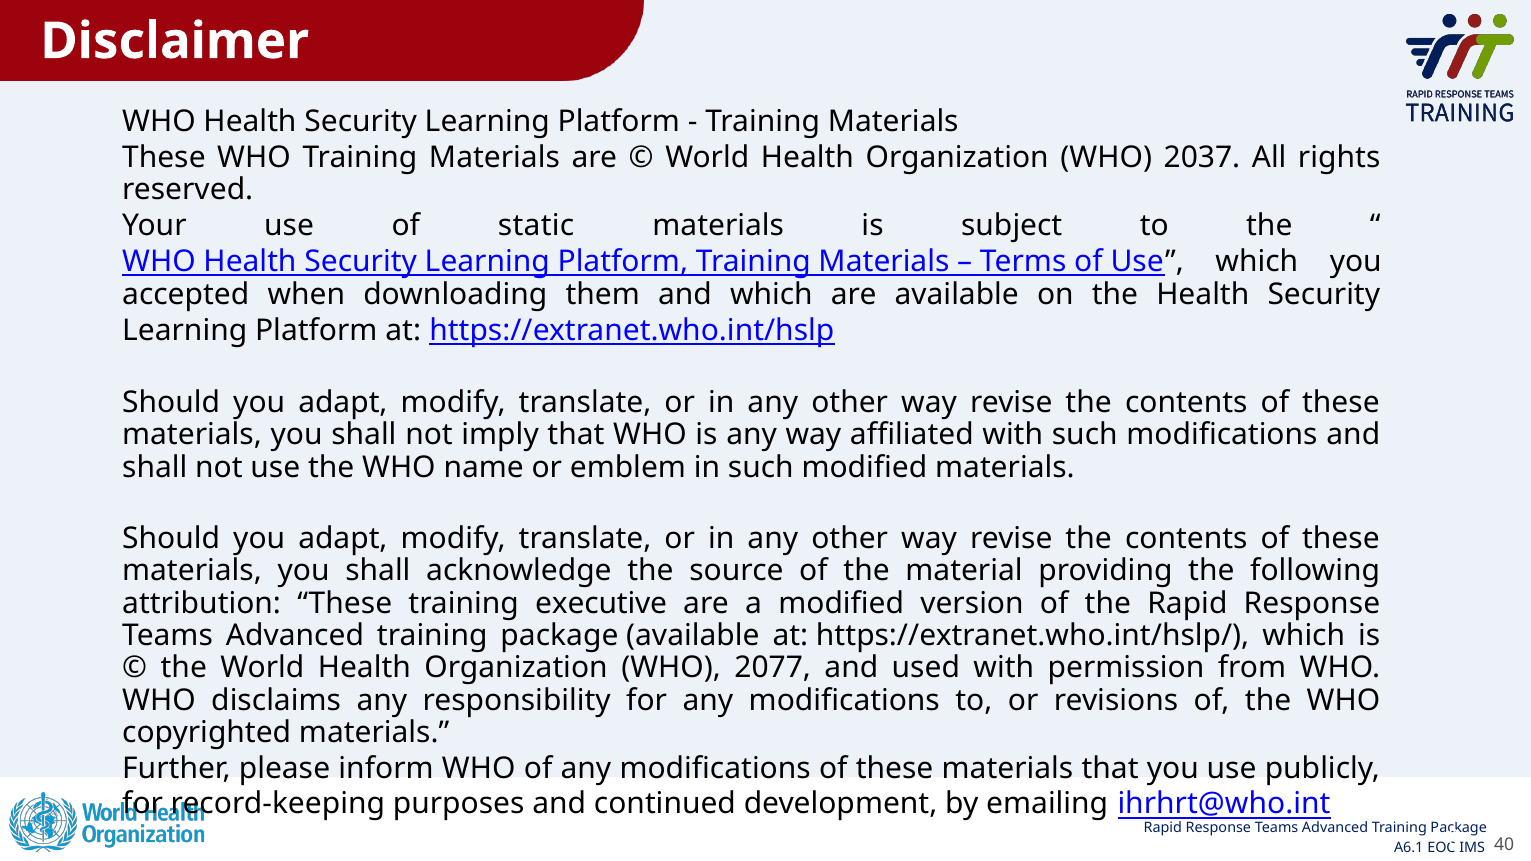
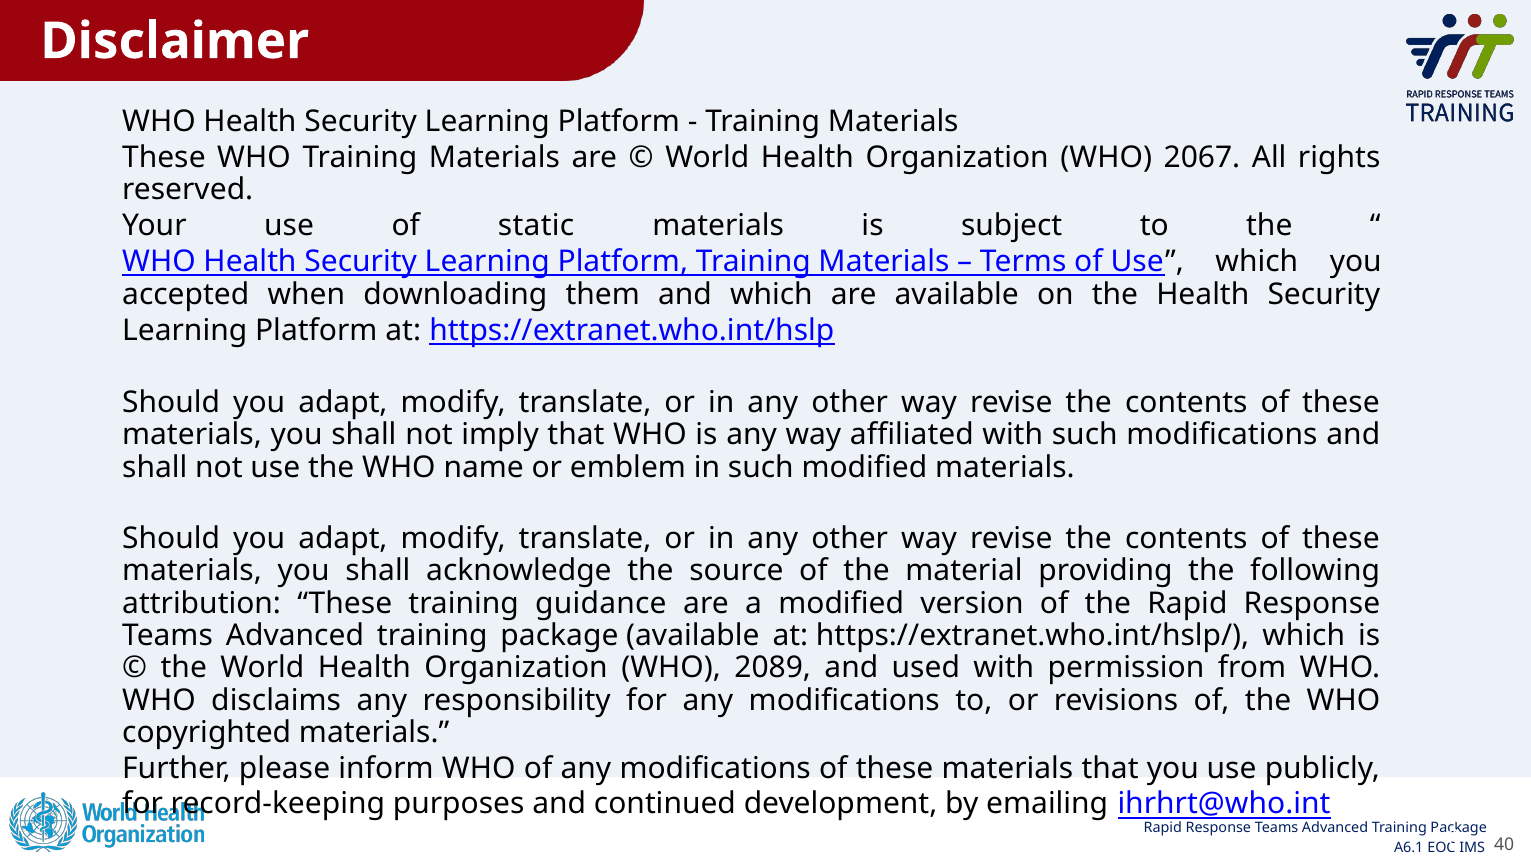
2037: 2037 -> 2067 (1202, 157)
executive: executive -> guidance (601, 603)
2077: 2077 -> 2089 (773, 668)
